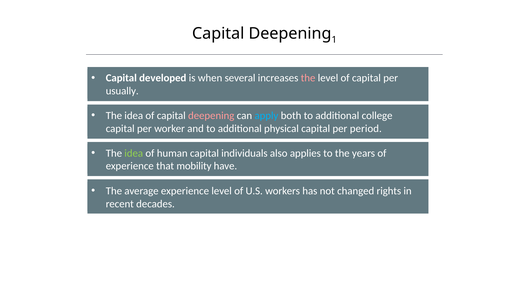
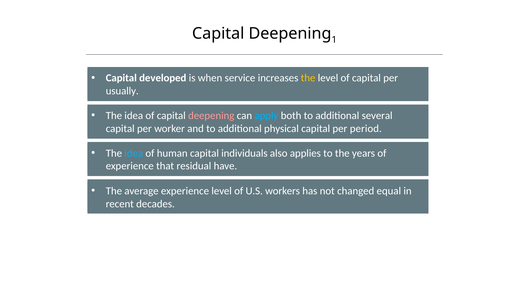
several: several -> service (240, 78)
the colour: pink -> yellow (308, 78)
college: college -> several (377, 116)
idea colour: light green -> light blue (134, 153)
mobility: mobility -> residual (194, 166)
rights: rights -> equal (389, 191)
